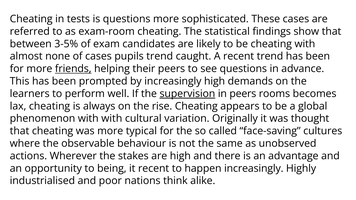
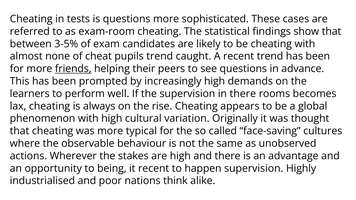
of cases: cases -> cheat (98, 56)
supervision underline: present -> none (187, 94)
in peers: peers -> there (243, 94)
with with: with -> high (112, 119)
happen increasingly: increasingly -> supervision (254, 169)
